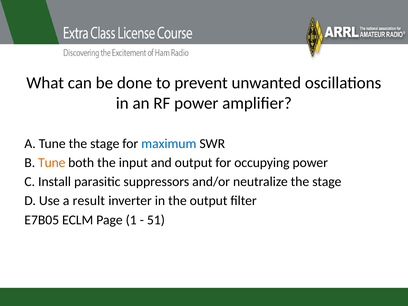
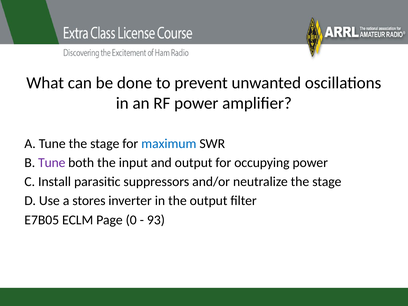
Tune colour: orange -> purple (52, 163)
result: result -> stores (89, 201)
1: 1 -> 0 (131, 220)
51: 51 -> 93 (156, 220)
